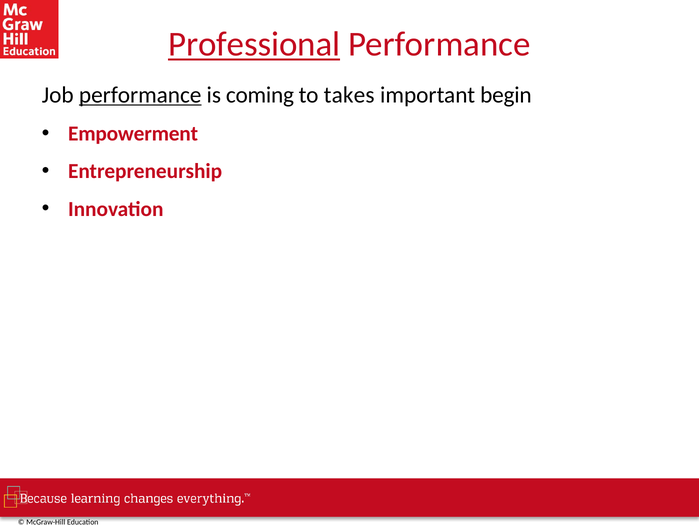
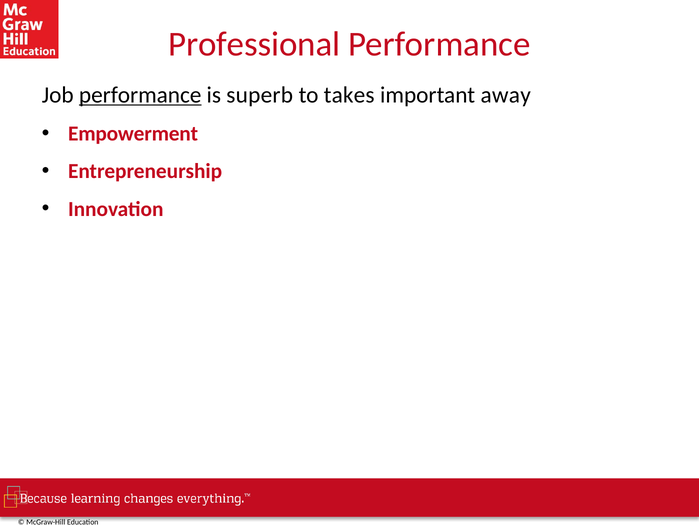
Professional underline: present -> none (254, 44)
coming: coming -> superb (260, 95)
begin: begin -> away (506, 95)
